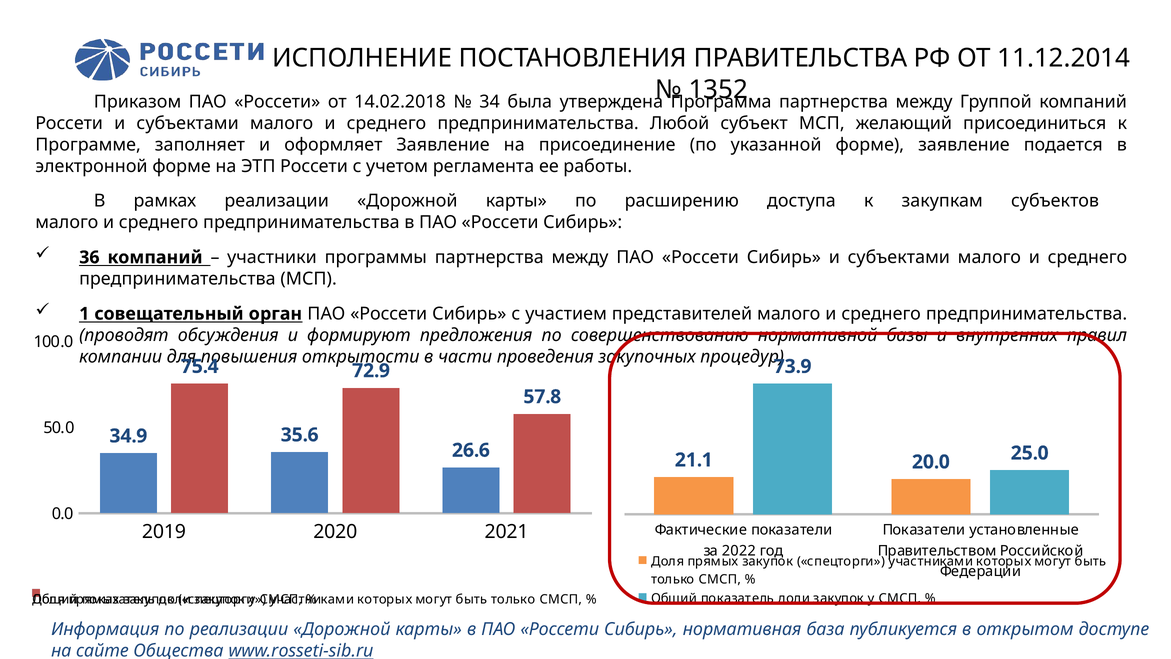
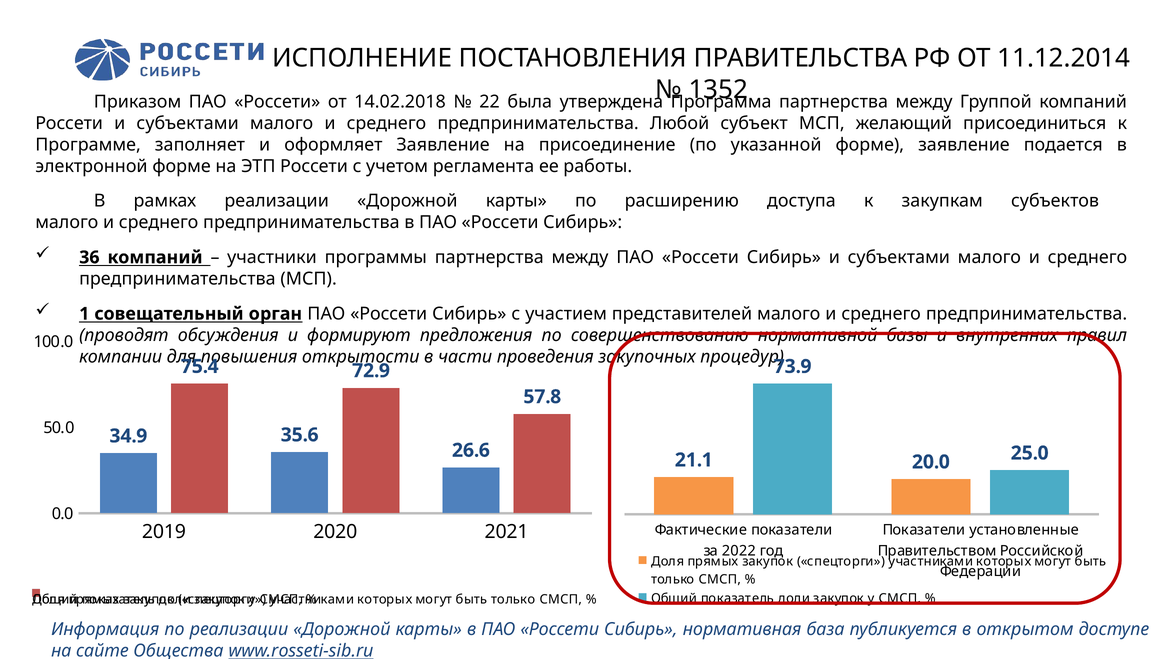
34: 34 -> 22 (490, 102)
